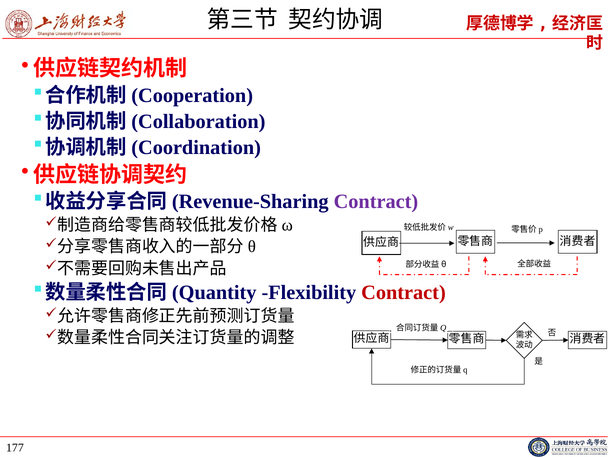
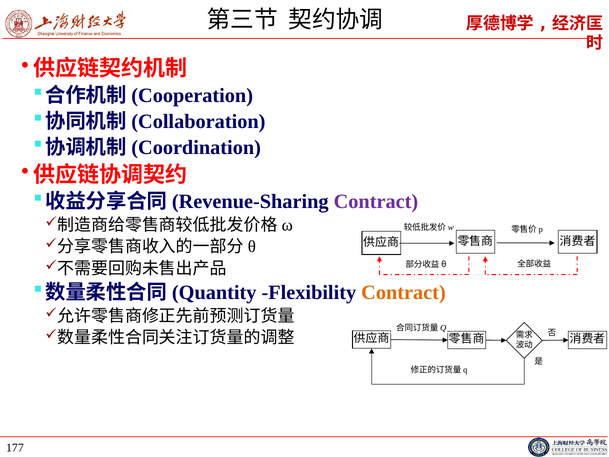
Contract colour: red -> orange (403, 292)
